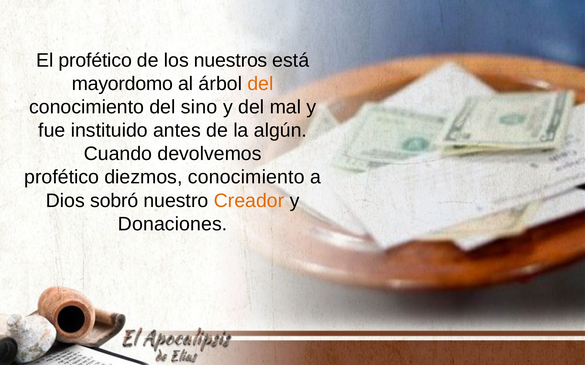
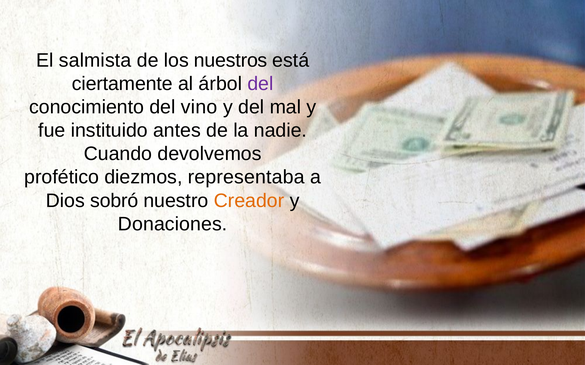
El profético: profético -> salmista (95, 61)
mayordomo: mayordomo -> ciertamente (122, 84)
del colour: orange -> purple (260, 84)
sino: sino -> vino (199, 107)
algún: algún -> nadie (280, 131)
diezmos conocimiento: conocimiento -> representaba (246, 178)
